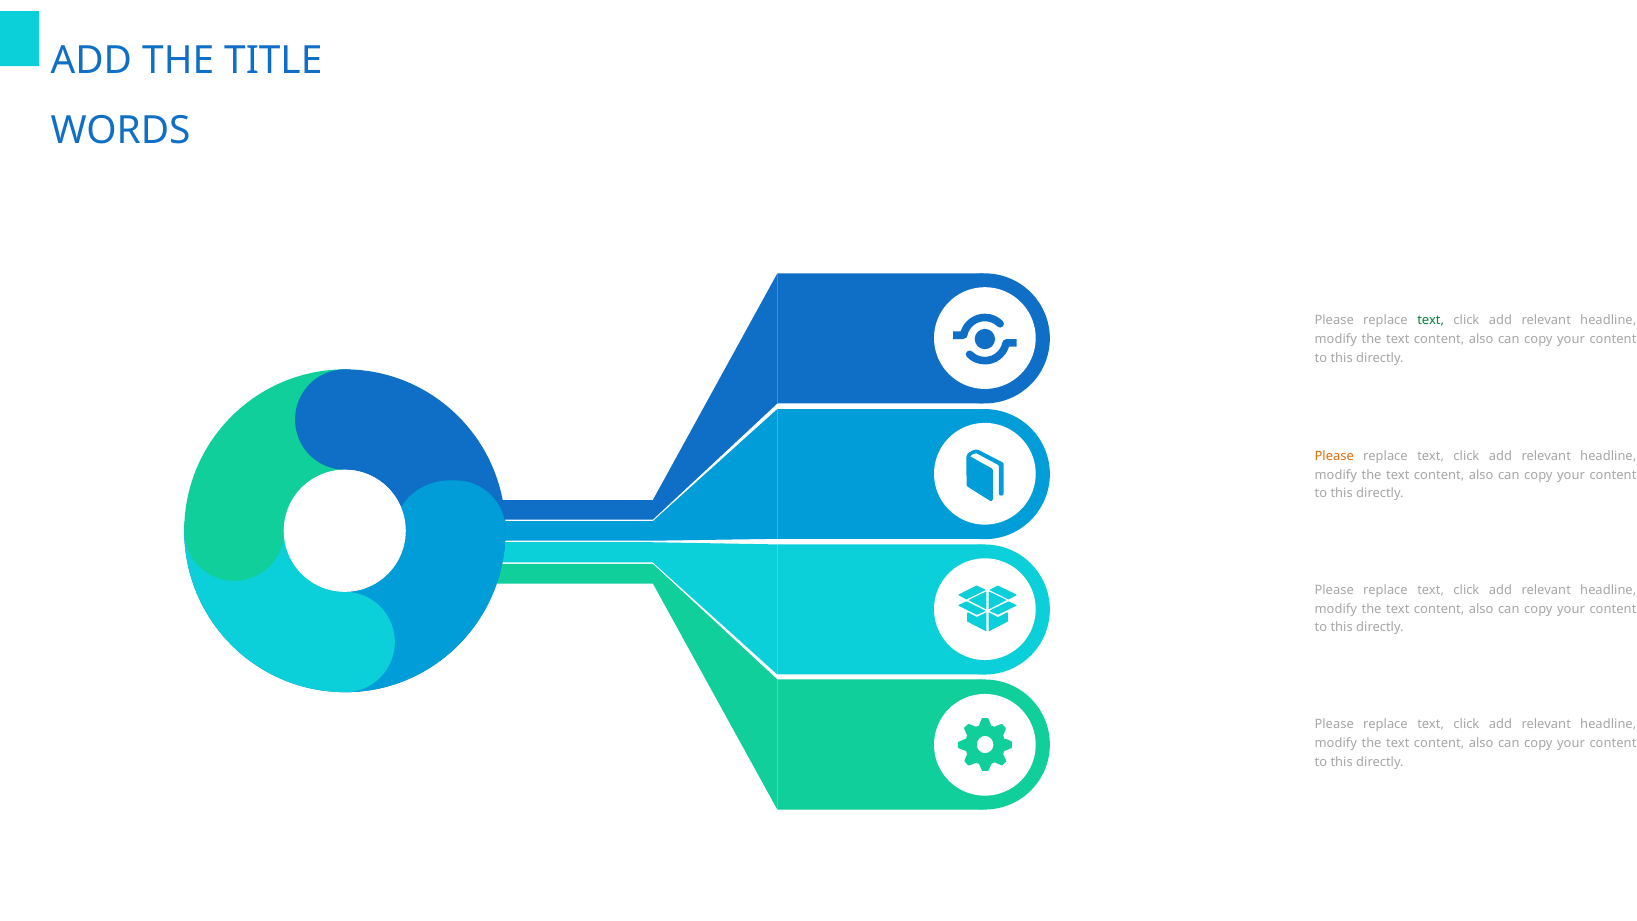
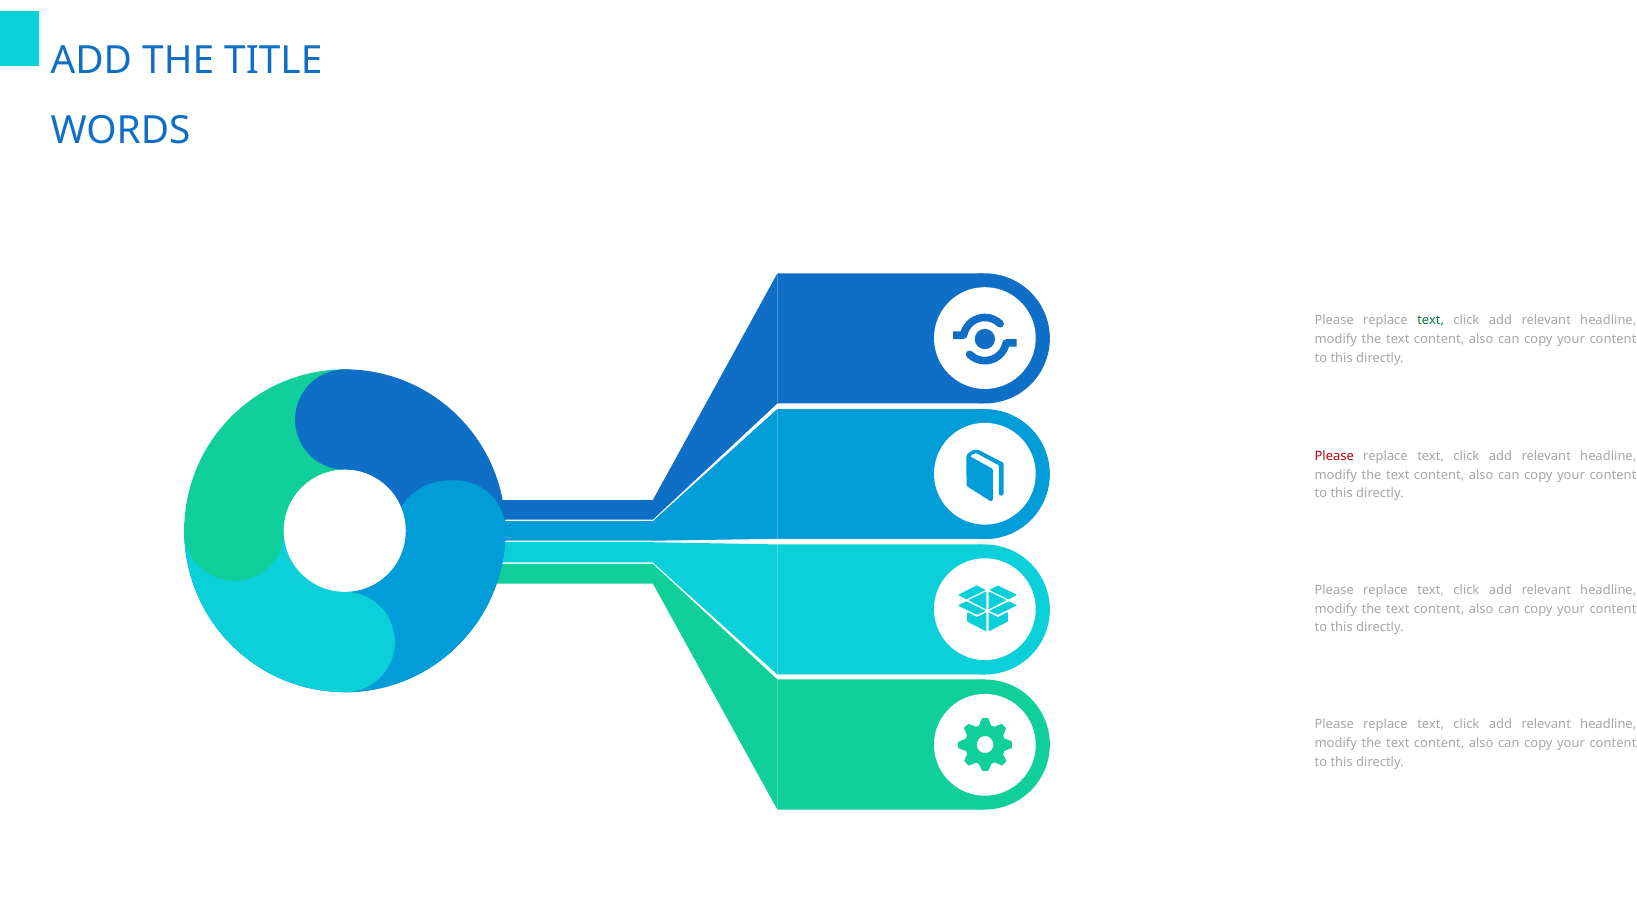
Please colour: orange -> red (1334, 456)
